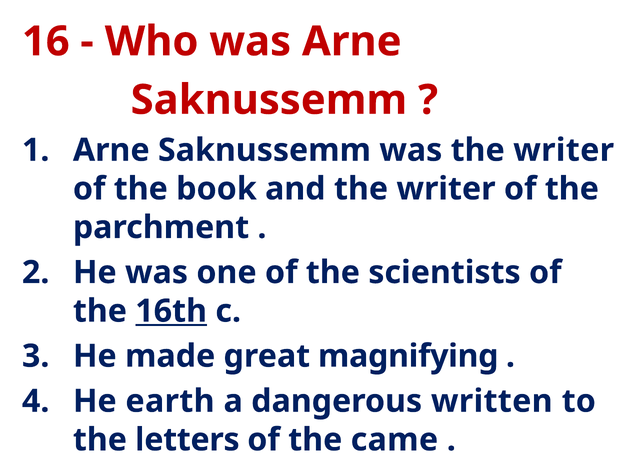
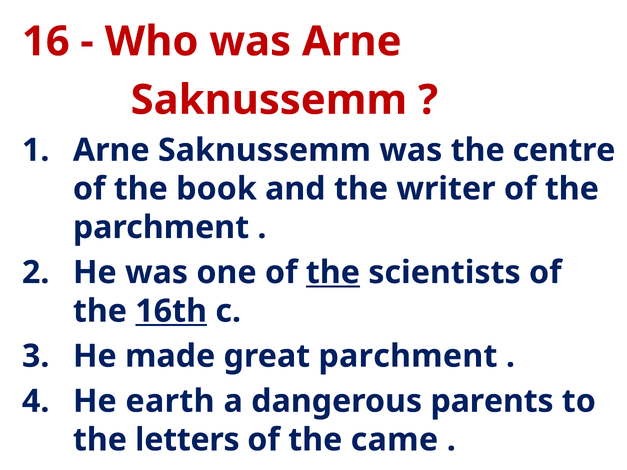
was the writer: writer -> centre (564, 150)
the underline: none -> present (333, 273)
great magnifying: magnifying -> parchment (408, 356)
written: written -> parents (492, 401)
